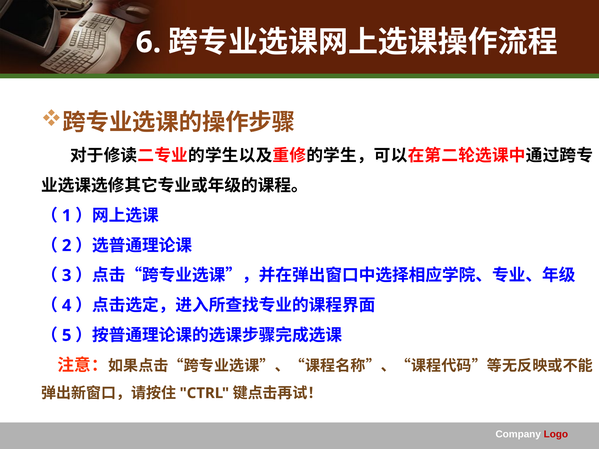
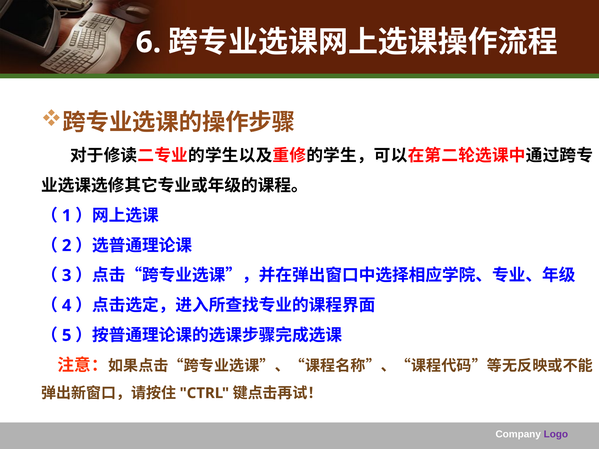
Logo colour: red -> purple (556, 435)
